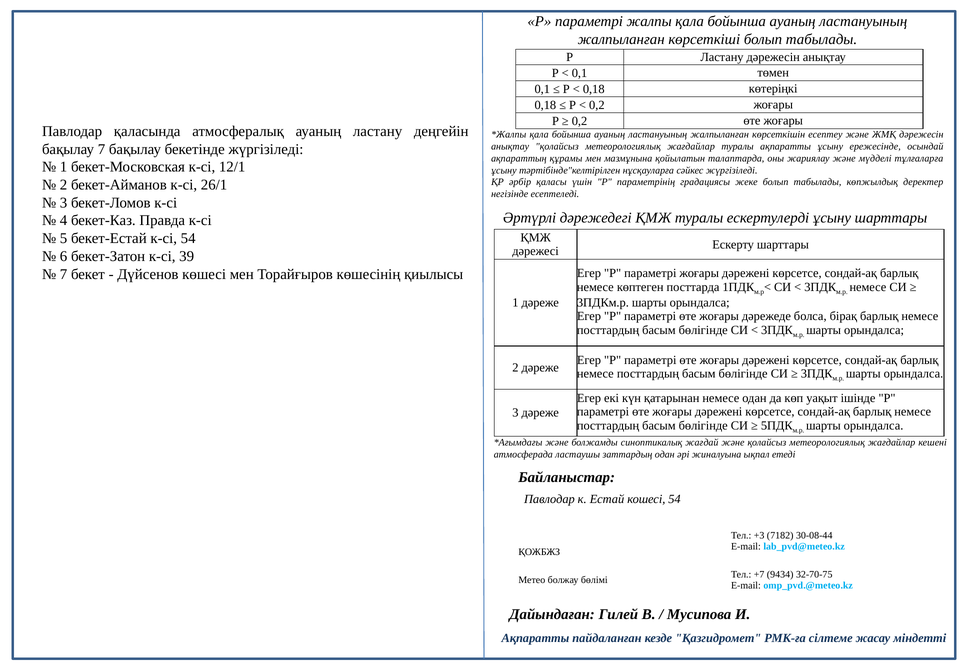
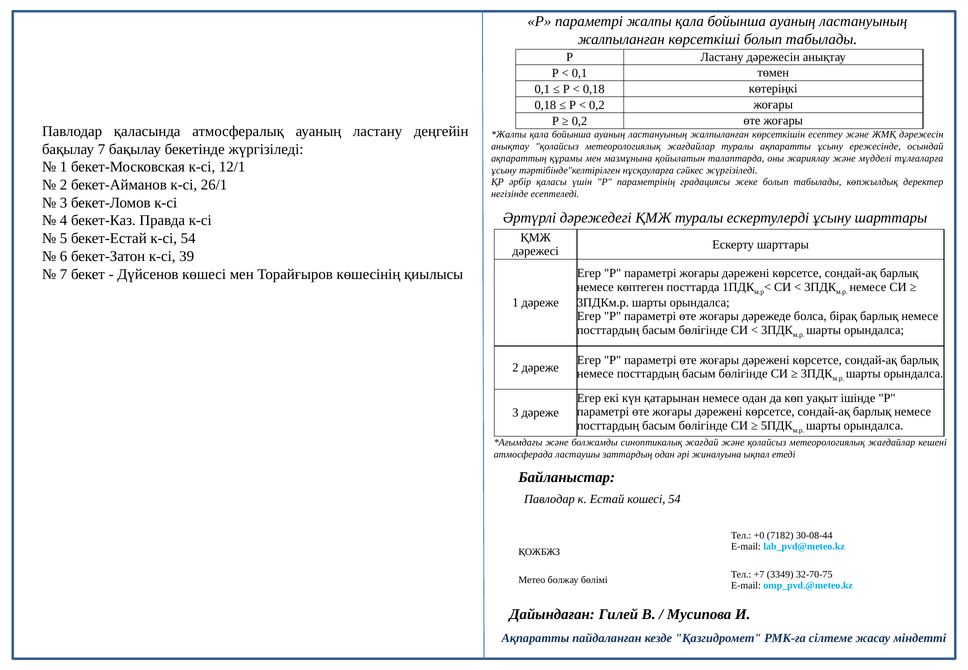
+3: +3 -> +0 (759, 536)
9434: 9434 -> 3349 (780, 574)
